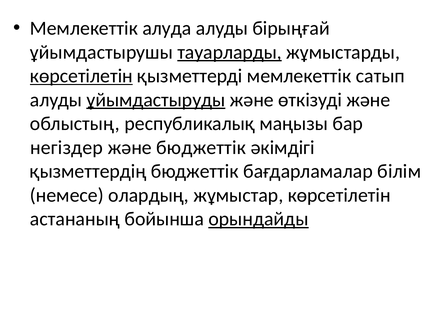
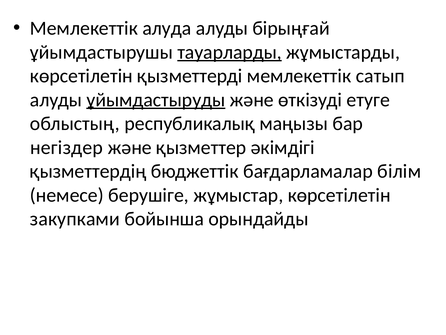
көрсетілетін underline: present -> none (81, 76)
өткізуді және: және -> етуге (368, 100)
және бюджеттік: бюджеттік -> қызметтер (201, 147)
олардың: олардың -> берушіге (149, 195)
астананың: астананың -> закупками (75, 219)
орындайды underline: present -> none (258, 219)
